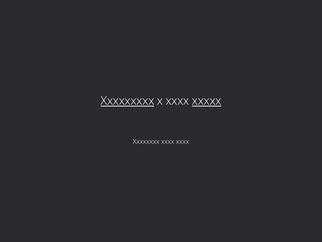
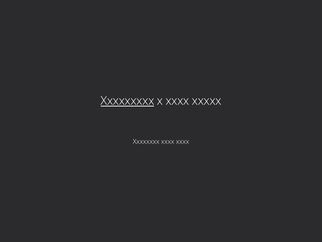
xxxxx underline: present -> none (207, 101)
